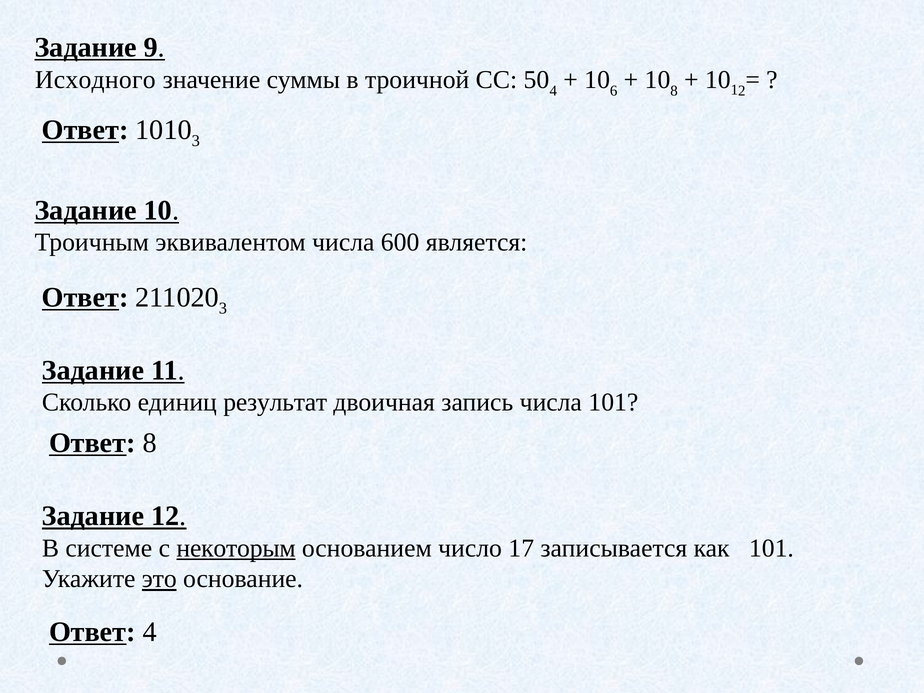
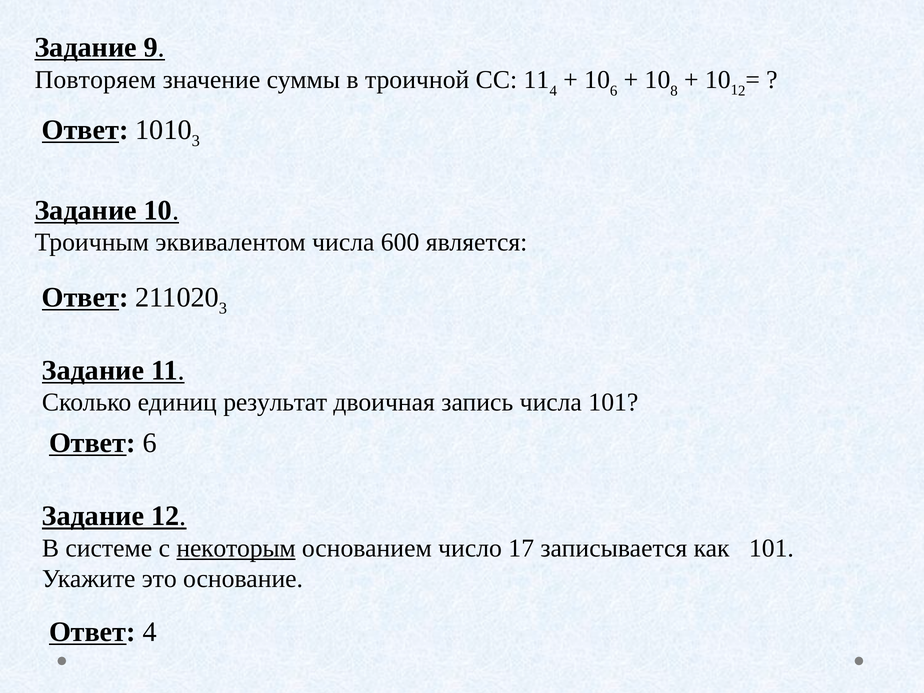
Исходного: Исходного -> Повторяем (95, 80)
СС 50: 50 -> 11 (536, 80)
Ответ 8: 8 -> 6 (150, 443)
это underline: present -> none (159, 579)
